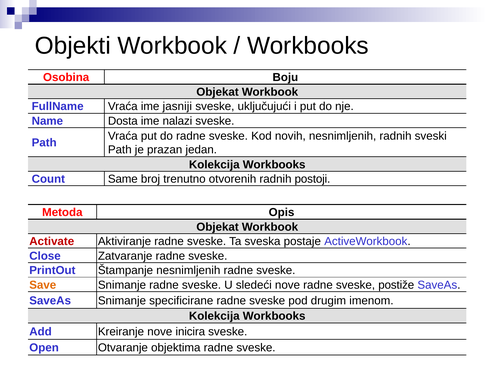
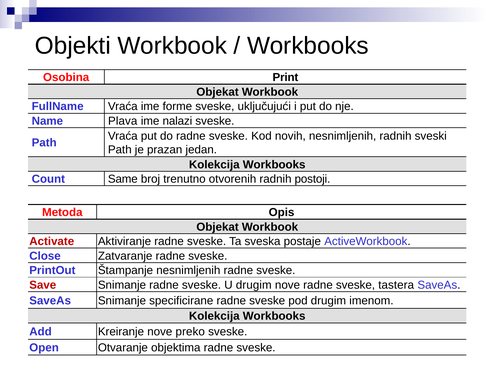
Boju: Boju -> Print (285, 78)
jasniji: jasniji -> forme (177, 107)
Dosta: Dosta -> Plava (123, 121)
Save colour: orange -> red (43, 285)
U sledeći: sledeći -> drugim (254, 285)
postiže: postiže -> tastera (396, 285)
inicira: inicira -> preko (190, 332)
